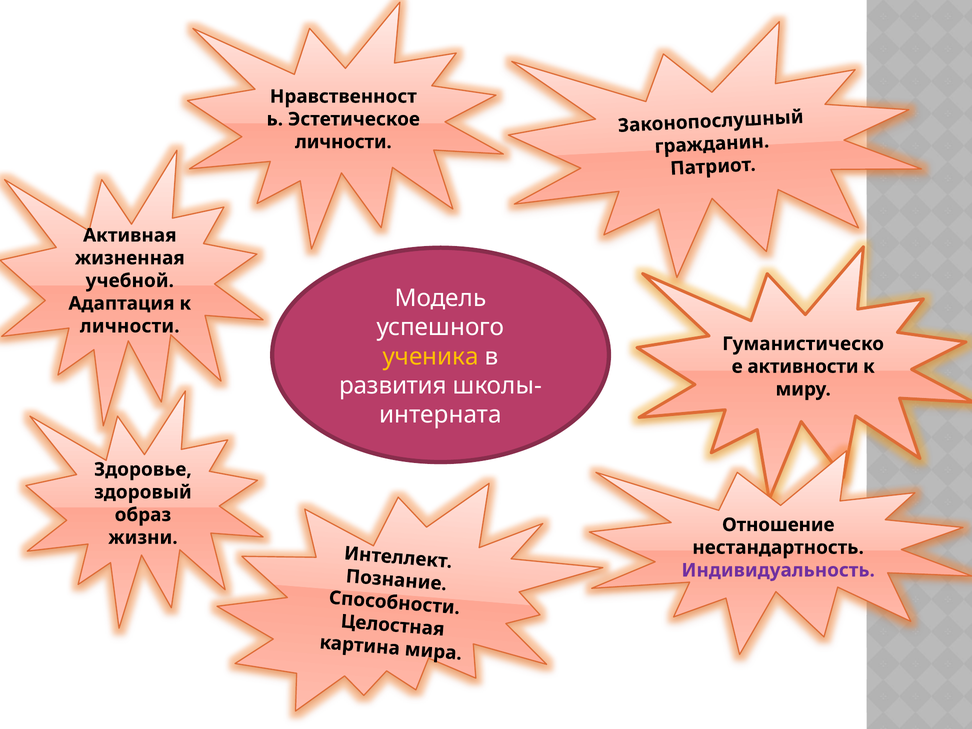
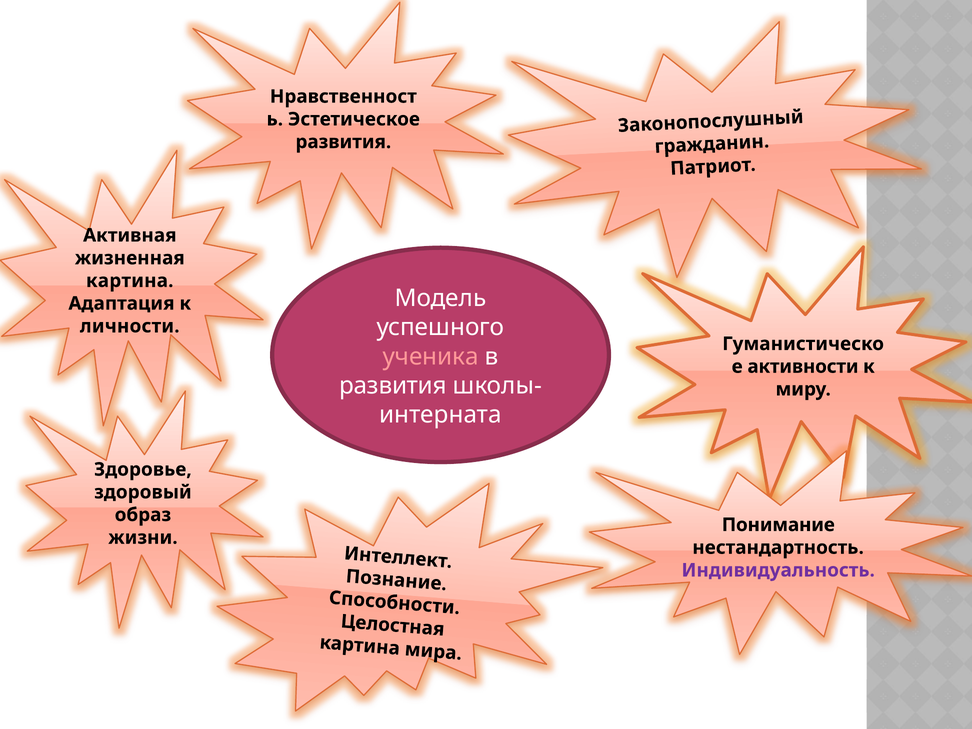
личности: личности -> развития (343, 142)
учебной: учебной -> картина (130, 281)
ученика colour: yellow -> pink (431, 357)
Отношение: Отношение -> Понимание (778, 525)
